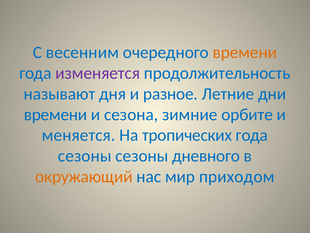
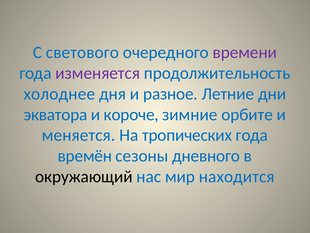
весенним: весенним -> светового (82, 52)
времени colour: orange -> purple (245, 52)
называют: называют -> холоднее (59, 94)
времени: времени -> экватора (56, 114)
сезона: сезона -> короче (131, 114)
сезоны: сезоны -> времён (85, 156)
окружающий colour: orange -> black (84, 176)
приходом: приходом -> находится (237, 176)
